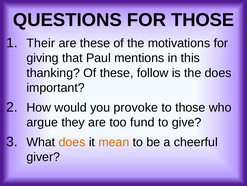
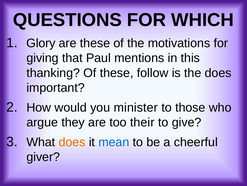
FOR THOSE: THOSE -> WHICH (203, 20)
Their: Their -> Glory (41, 43)
provoke: provoke -> minister (136, 107)
fund: fund -> their (142, 122)
mean colour: orange -> blue (114, 142)
